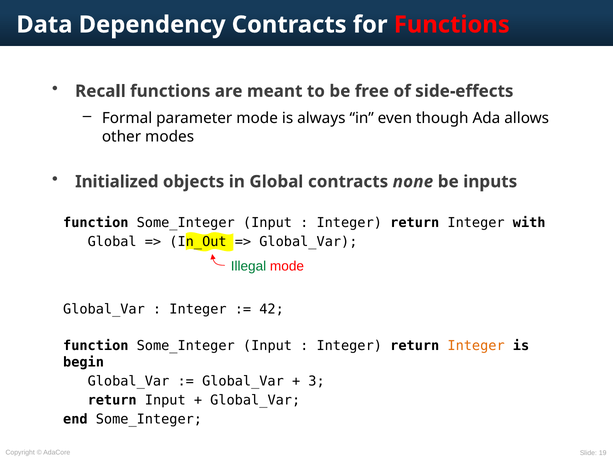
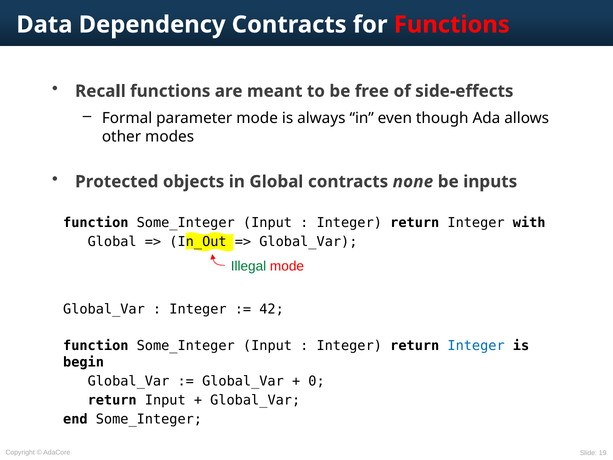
Initialized: Initialized -> Protected (117, 182)
Integer colour: orange -> blue (476, 346)
3: 3 -> 0 (317, 381)
